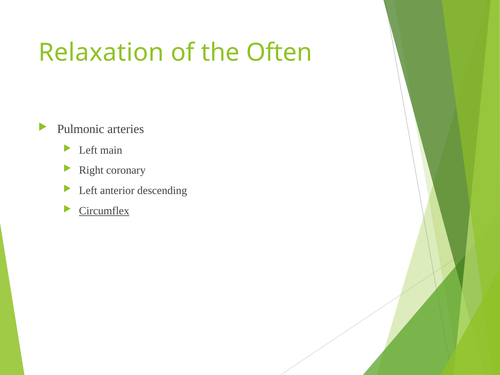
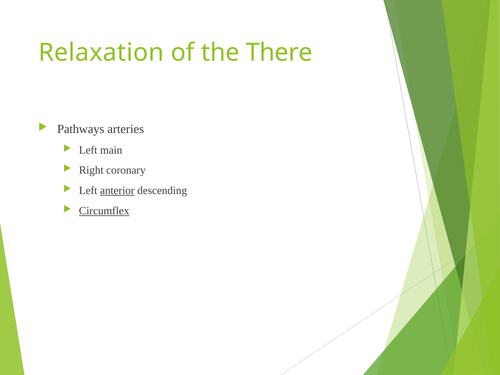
Often: Often -> There (279, 53)
Pulmonic: Pulmonic -> Pathways (81, 129)
anterior underline: none -> present (117, 191)
